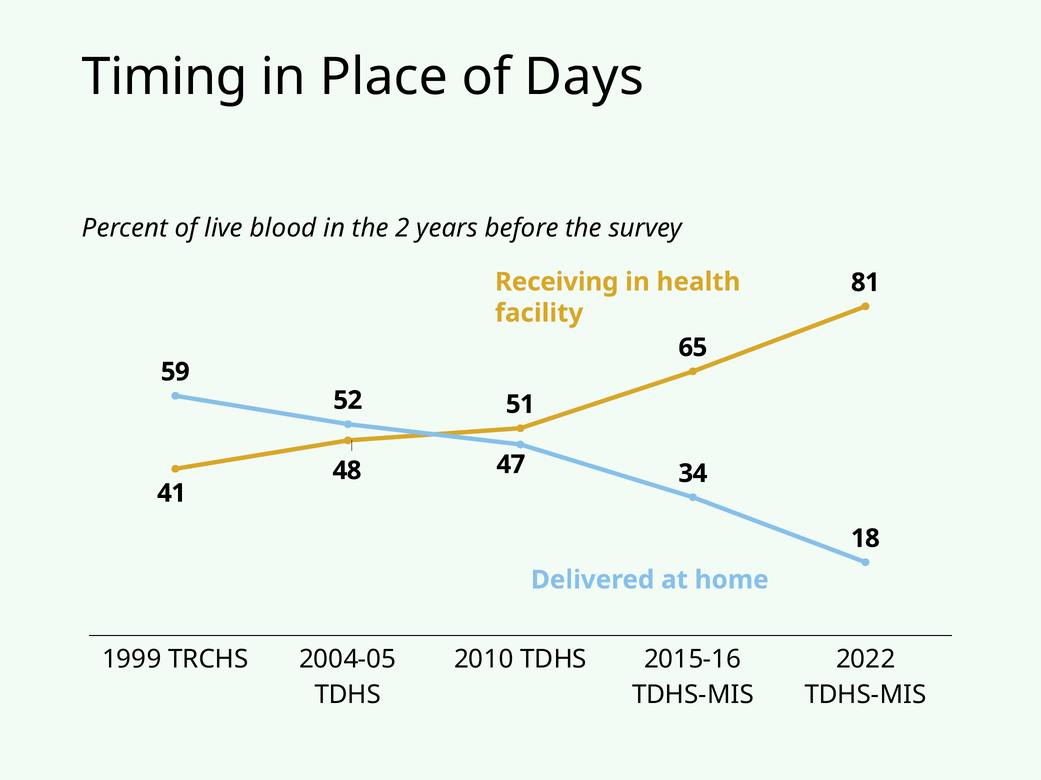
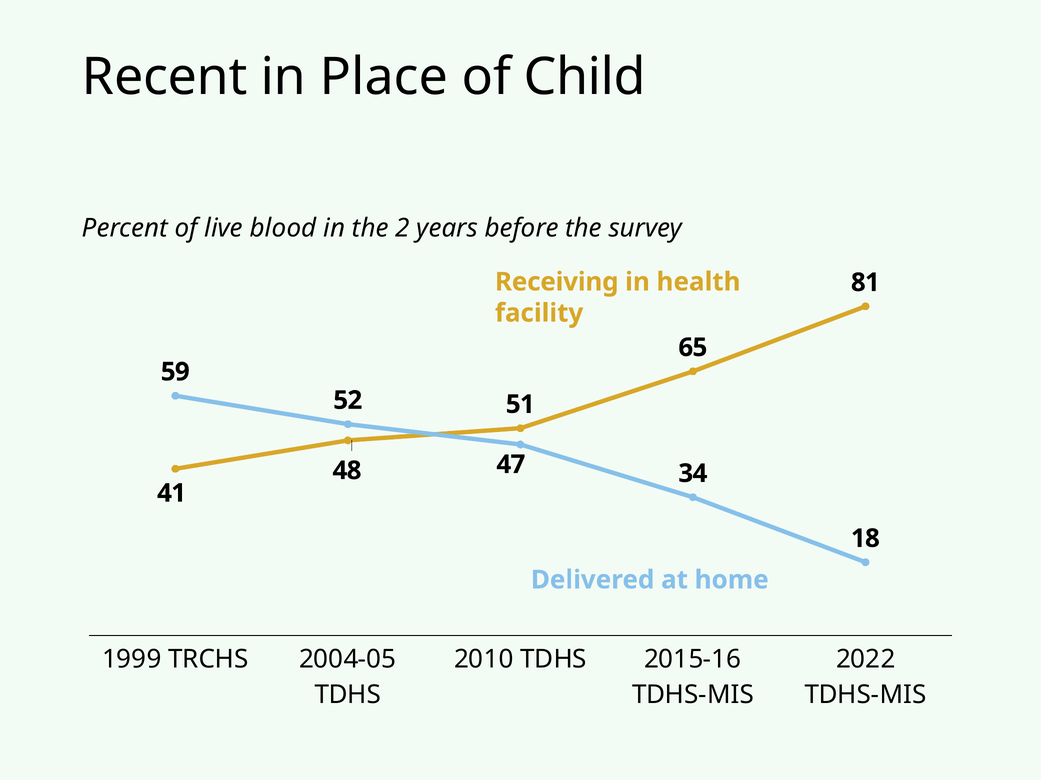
Timing: Timing -> Recent (165, 77)
Days: Days -> Child (585, 77)
